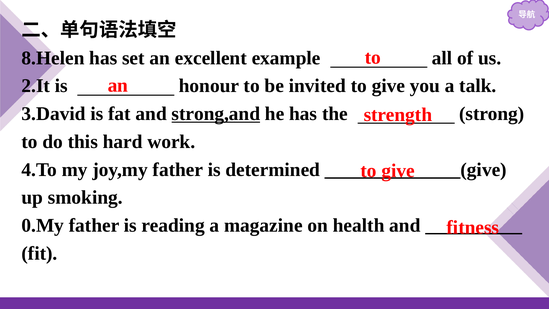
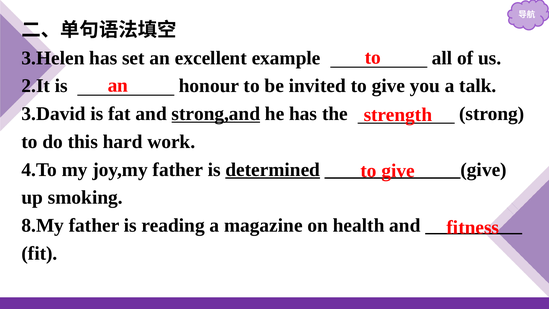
8.Helen: 8.Helen -> 3.Helen (53, 58)
determined underline: none -> present (273, 169)
0.My: 0.My -> 8.My (43, 225)
